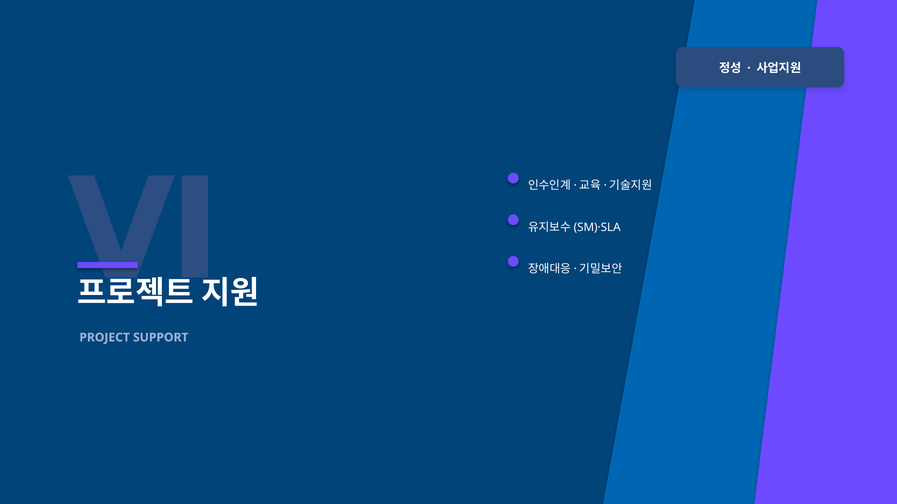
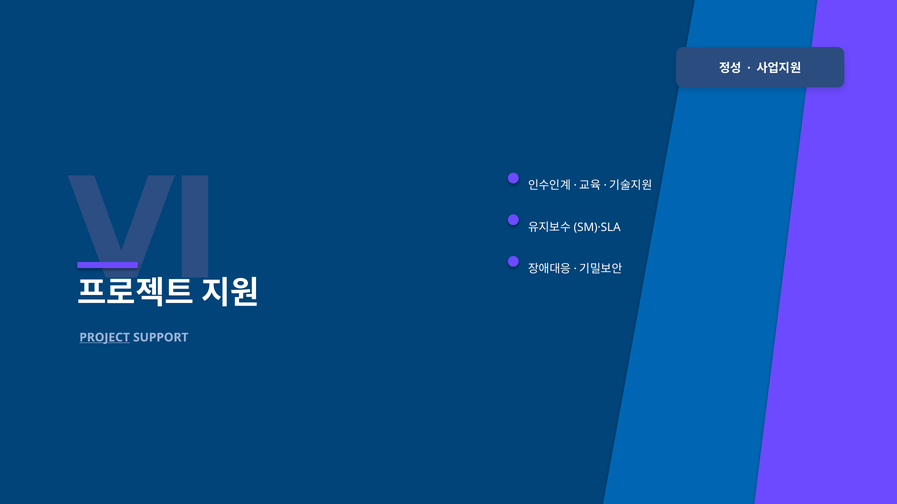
PROJECT underline: none -> present (105, 338)
